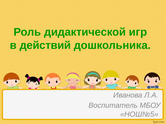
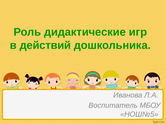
дидактической: дидактической -> дидактические (85, 32)
